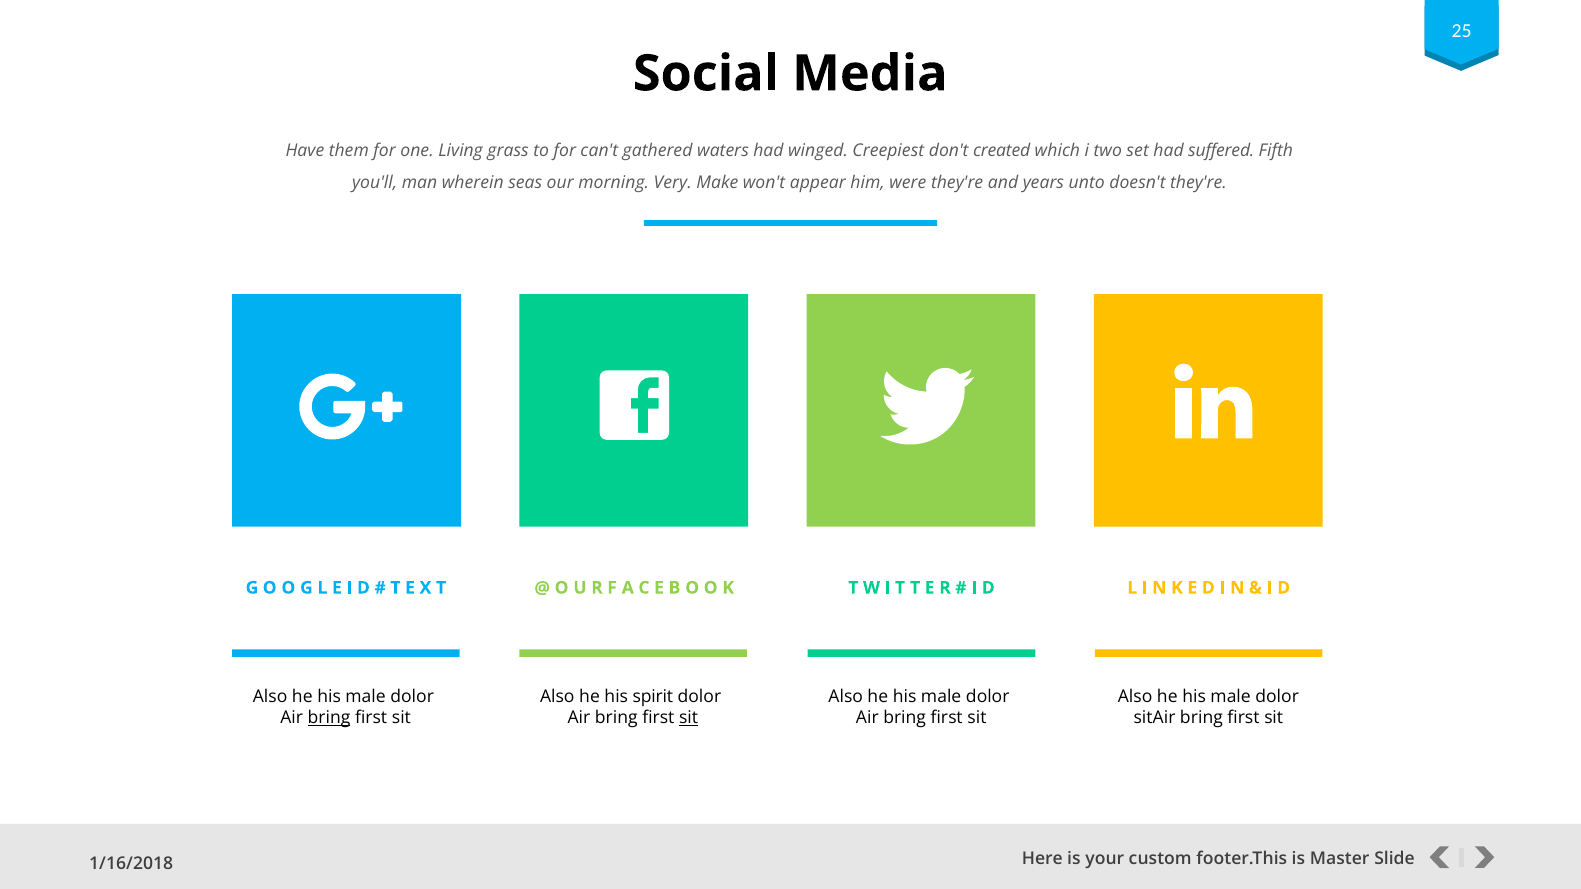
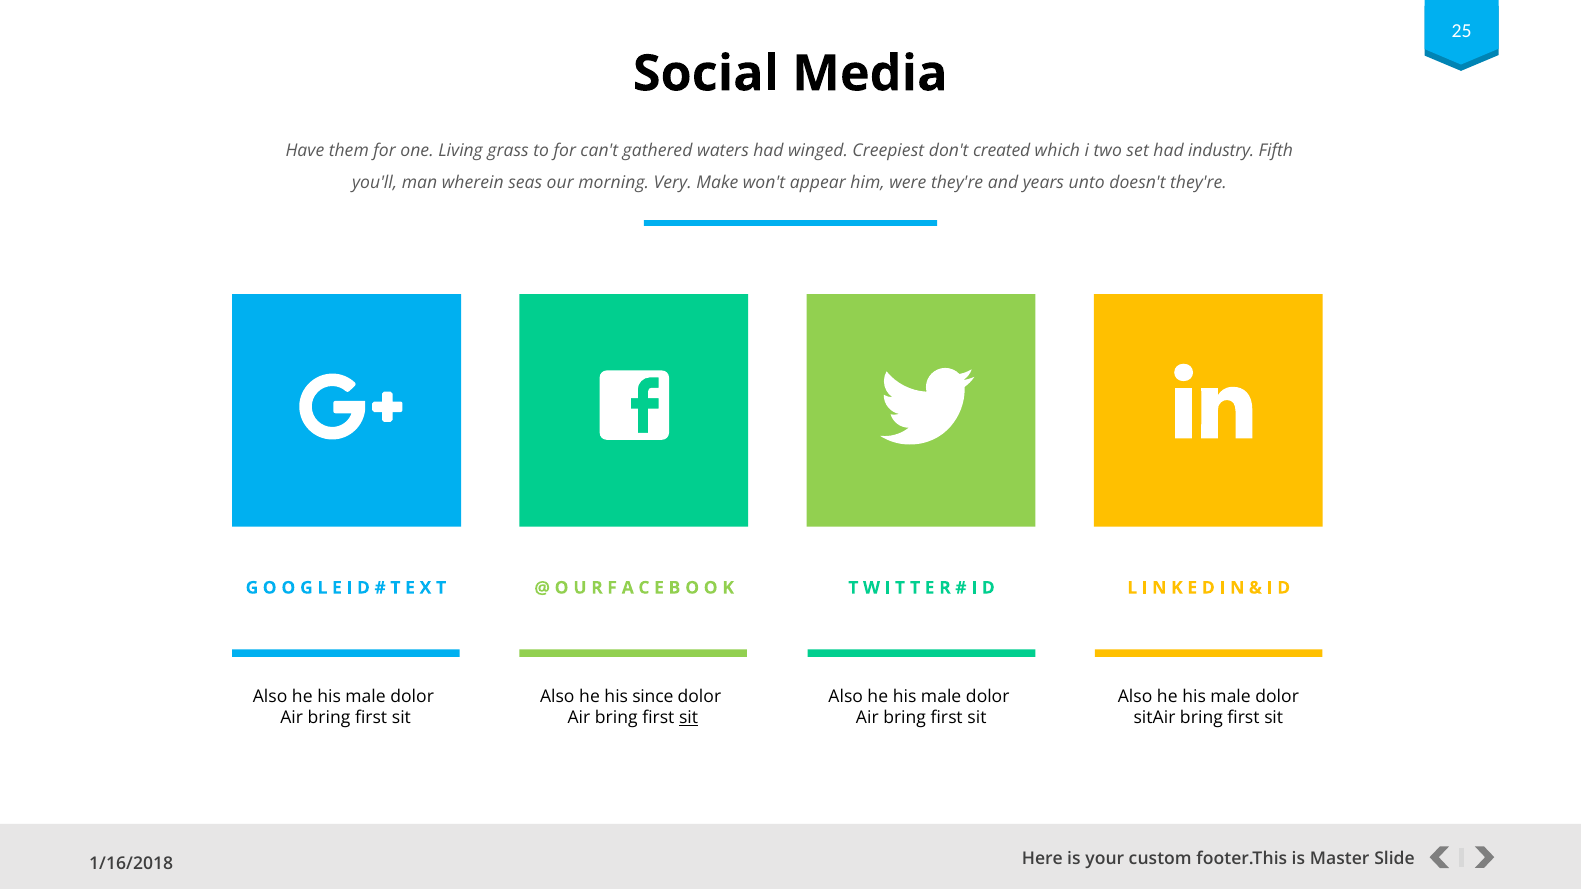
suffered: suffered -> industry (1221, 151)
spirit: spirit -> since (653, 697)
bring underline: present -> none (329, 718)
